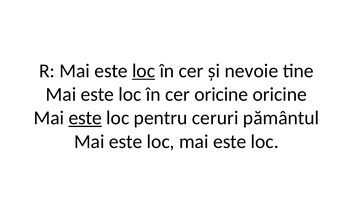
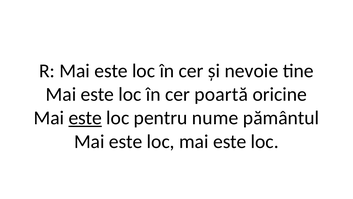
loc underline: present -> none (144, 71)
cer oricine: oricine -> poartă (221, 94)
ceruri: ceruri -> nume (215, 118)
